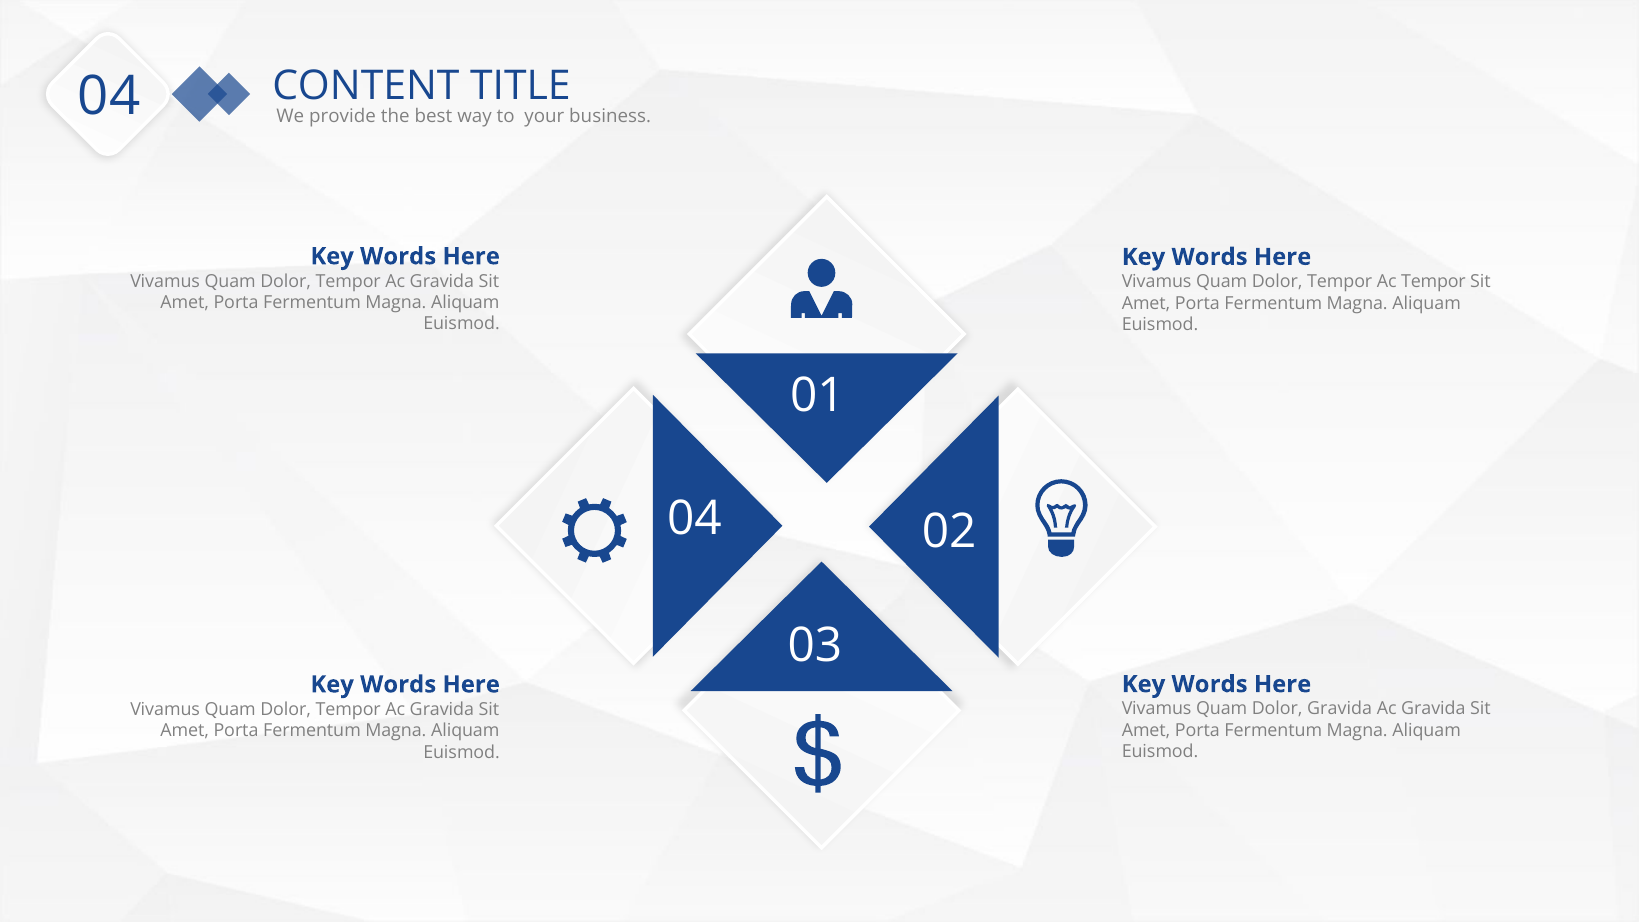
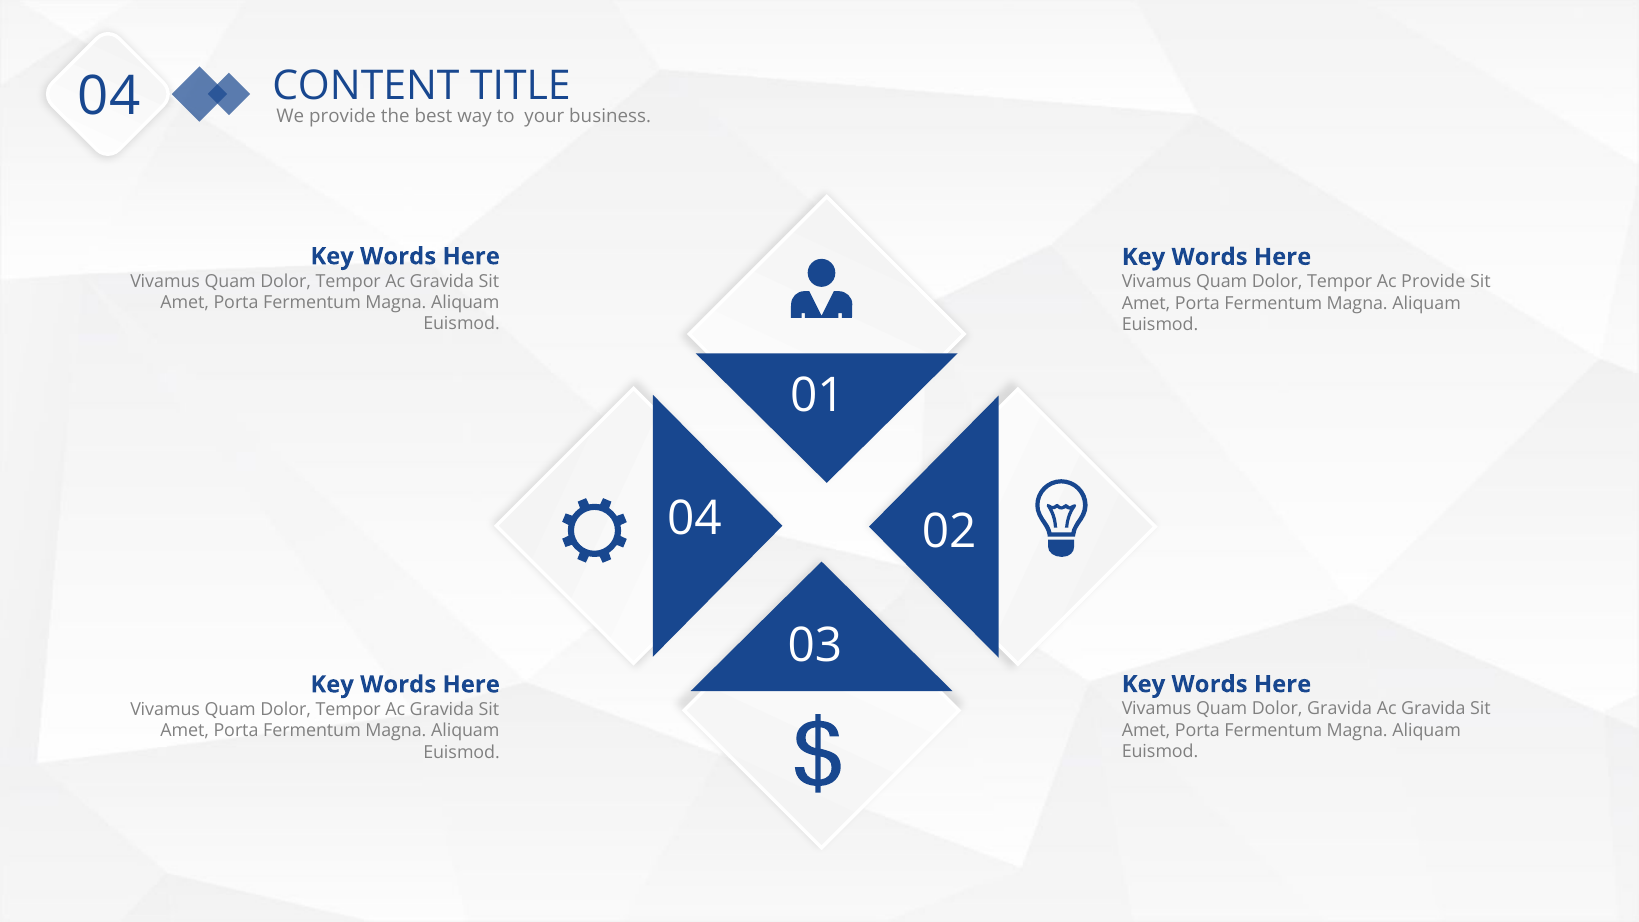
Ac Tempor: Tempor -> Provide (1433, 282)
